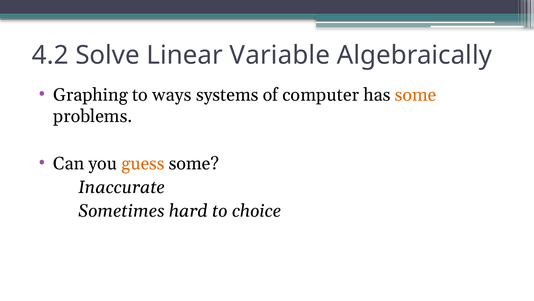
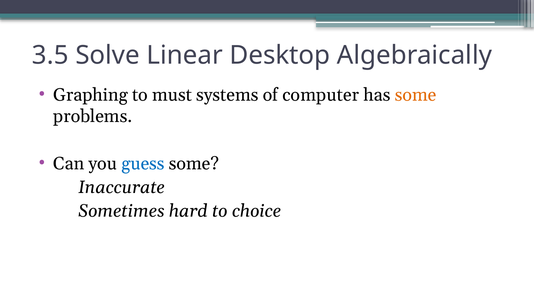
4.2: 4.2 -> 3.5 (50, 55)
Variable: Variable -> Desktop (280, 55)
ways: ways -> must (172, 95)
guess colour: orange -> blue (143, 163)
